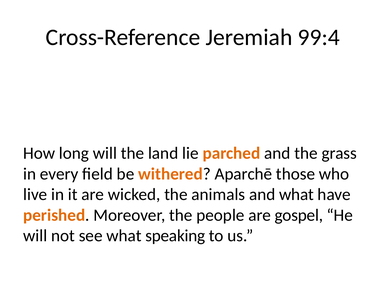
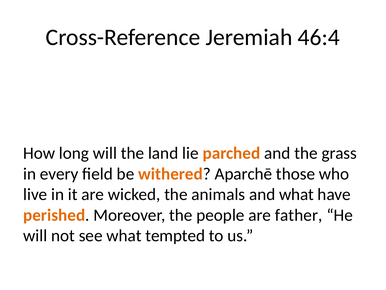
99:4: 99:4 -> 46:4 (319, 37)
gospel: gospel -> father (299, 215)
speaking: speaking -> tempted (175, 235)
